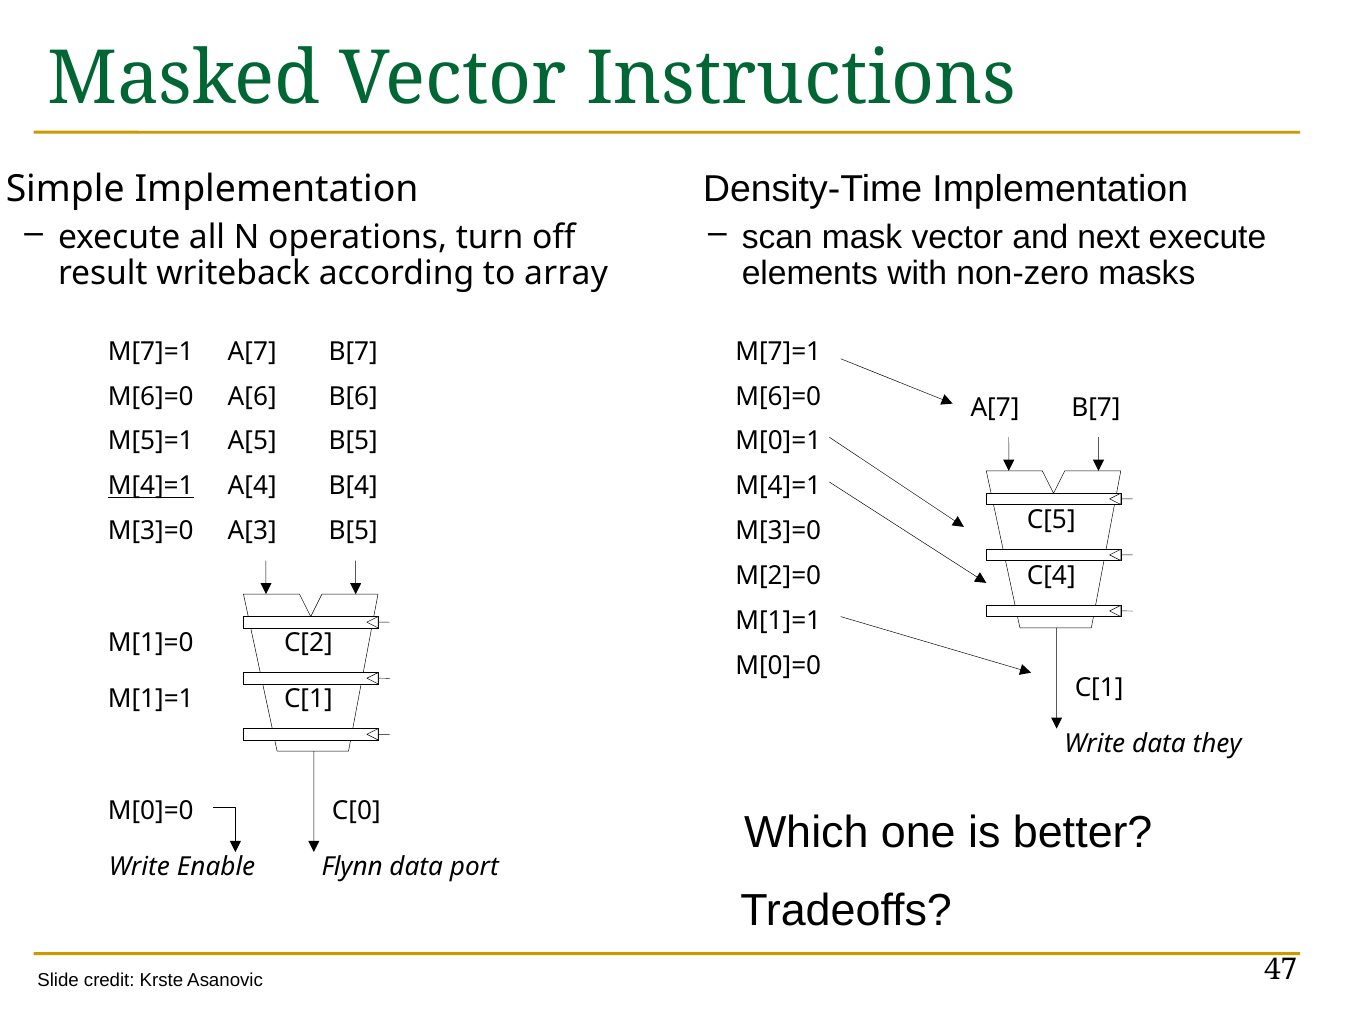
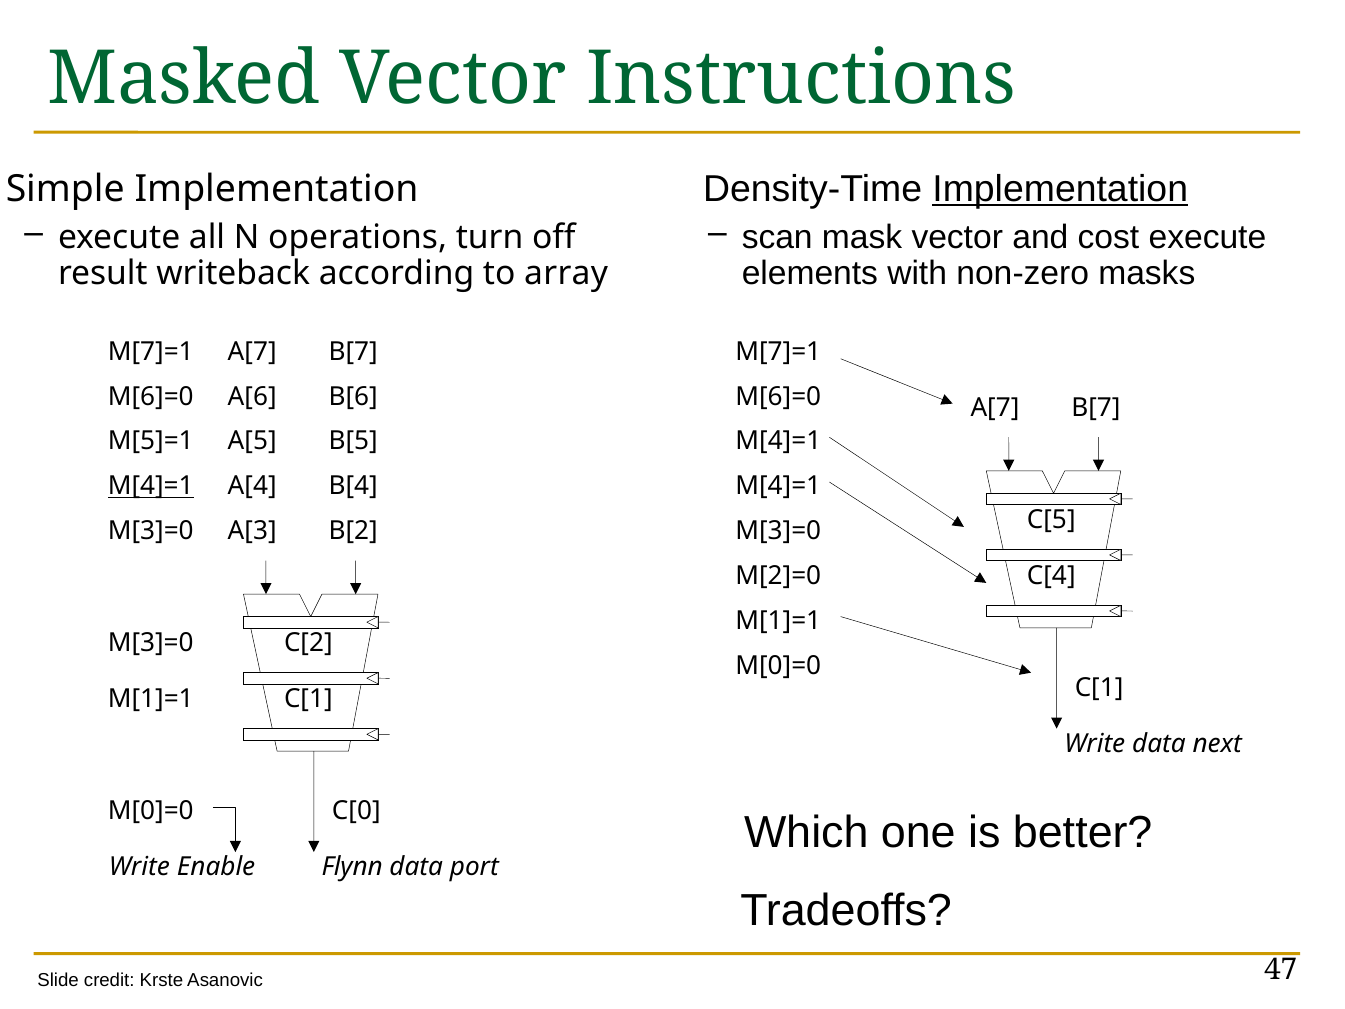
Implementation underline: none -> present (1060, 189)
next: next -> cost (1108, 237)
M[0]=1: M[0]=1 -> M[4]=1 (778, 441)
A[3 B[5: B[5 -> B[2 (353, 531)
M[1]=0: M[1]=0 -> M[3]=0 (151, 643)
they: they -> next (1217, 744)
